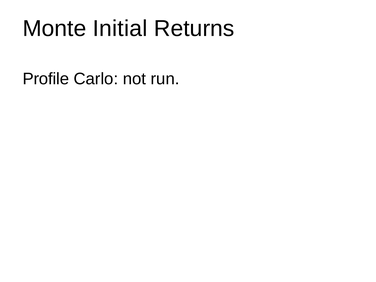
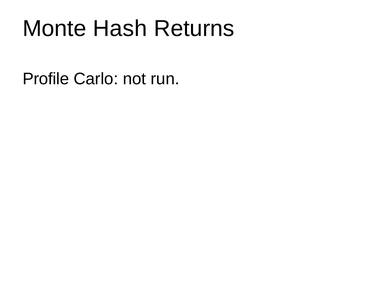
Initial: Initial -> Hash (120, 29)
